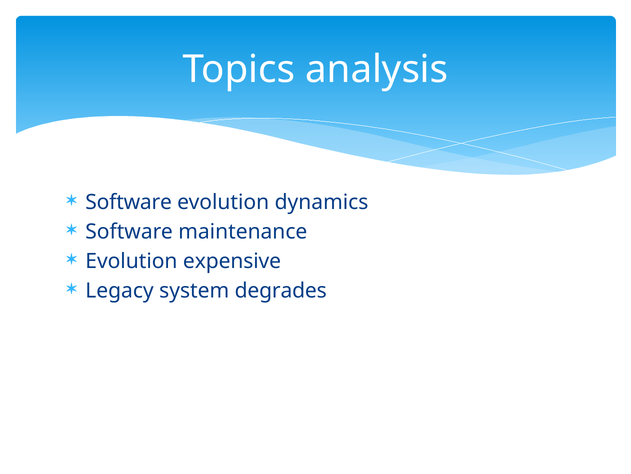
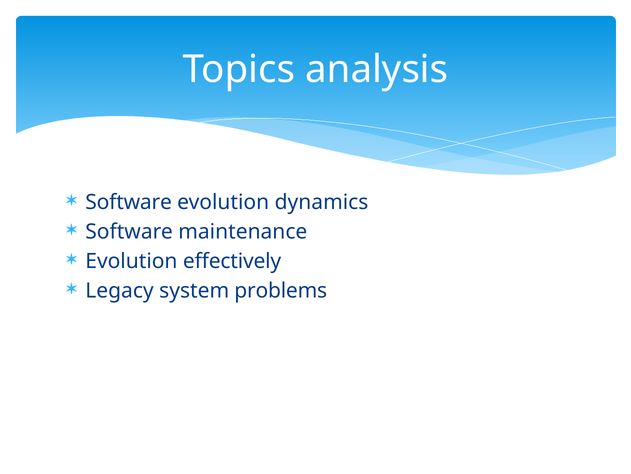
expensive: expensive -> effectively (232, 261)
degrades: degrades -> problems (281, 290)
